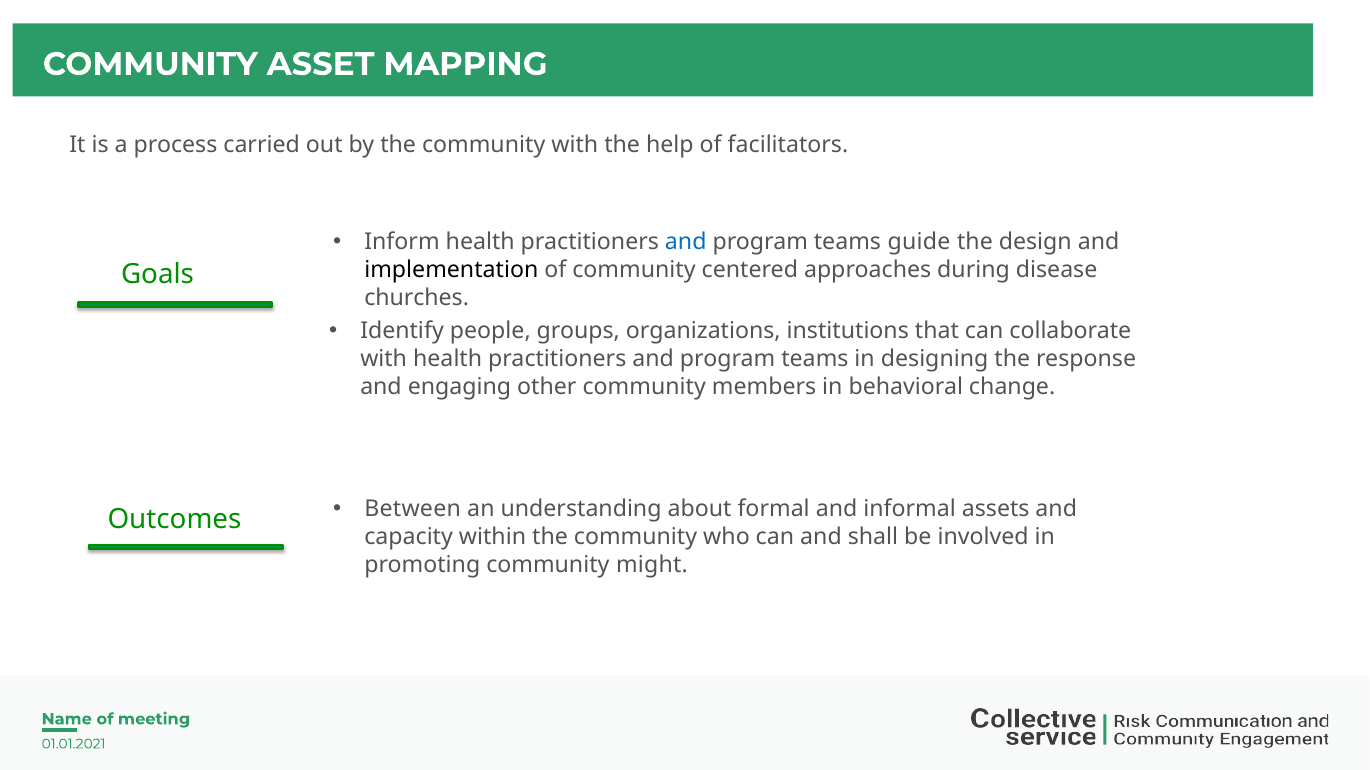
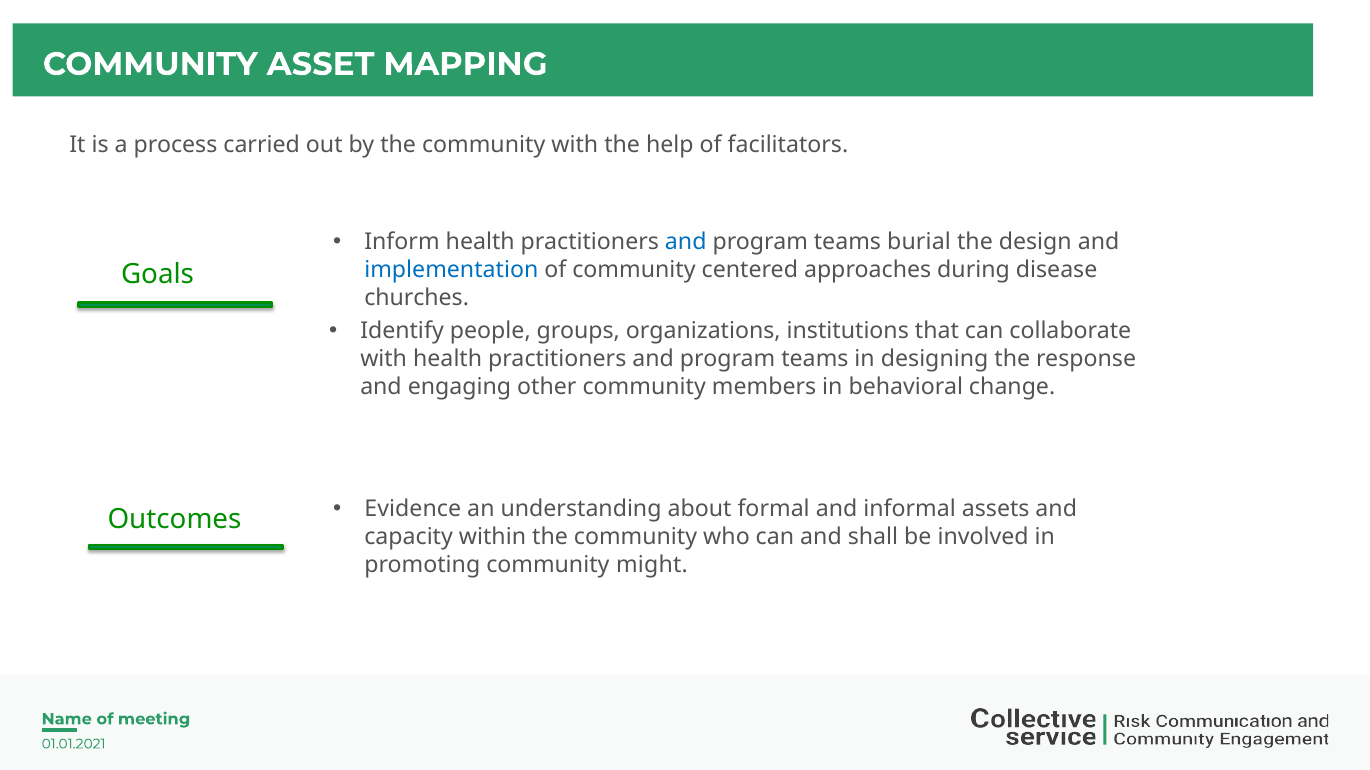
guide: guide -> burial (919, 242)
implementation colour: black -> blue (451, 270)
Between: Between -> Evidence (413, 509)
